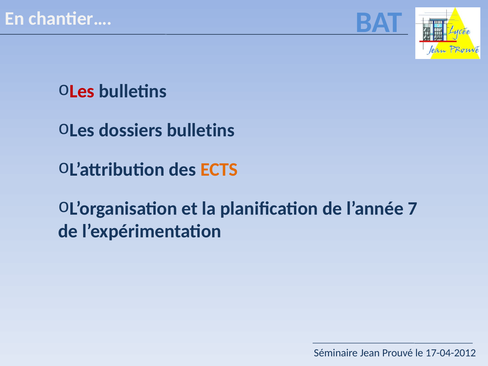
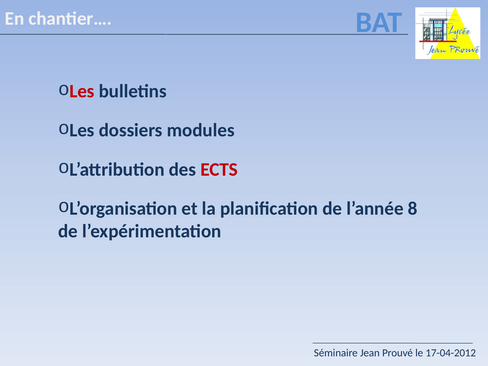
dossiers bulletins: bulletins -> modules (201, 130)
ECTS colour: orange -> red (219, 169)
7: 7 -> 8 (413, 208)
